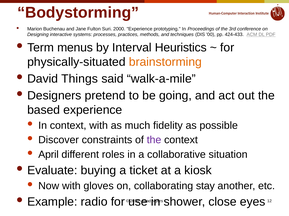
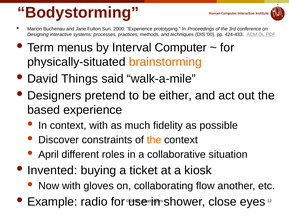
Heuristics: Heuristics -> Computer (181, 48)
going: going -> either (175, 96)
the colour: purple -> orange (154, 140)
Evaluate: Evaluate -> Invented (52, 171)
stay: stay -> flow (205, 186)
